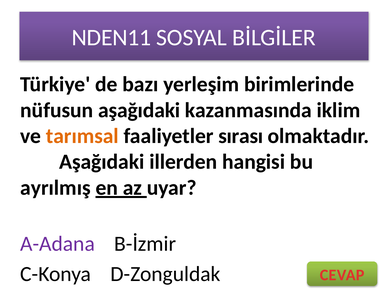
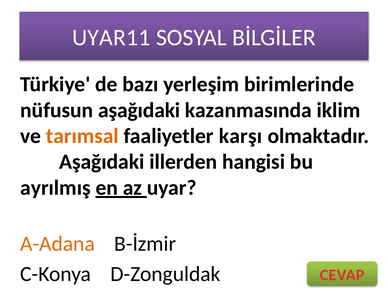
NDEN11: NDEN11 -> UYAR11 (111, 38)
sırası: sırası -> karşı (241, 136)
A-Adana colour: purple -> orange (58, 244)
